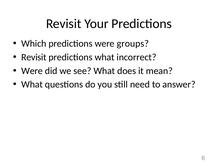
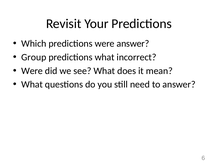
were groups: groups -> answer (133, 43)
Revisit: Revisit -> Group (34, 57)
